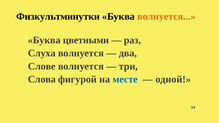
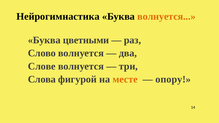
Физкультминутки: Физкультминутки -> Нейрогимнастика (58, 16)
Слуха: Слуха -> Слово (42, 53)
месте colour: blue -> orange (125, 79)
одной: одной -> опору (173, 79)
